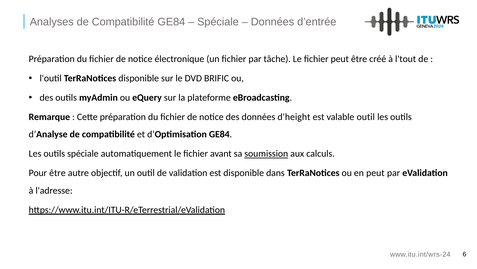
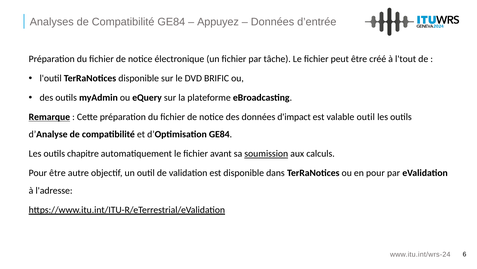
Spéciale: Spéciale -> Appuyez (218, 22)
Remarque underline: none -> present (49, 117)
d'height: d'height -> d'impact (294, 117)
outils spéciale: spéciale -> chapitre (83, 153)
en peut: peut -> pour (375, 173)
